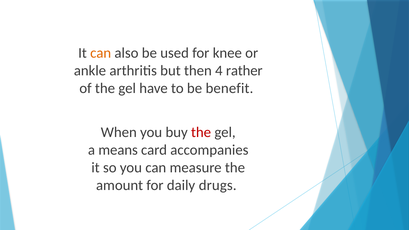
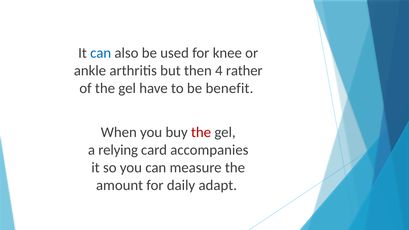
can colour: orange -> blue (101, 53)
means: means -> relying (118, 150)
drugs: drugs -> adapt (218, 185)
